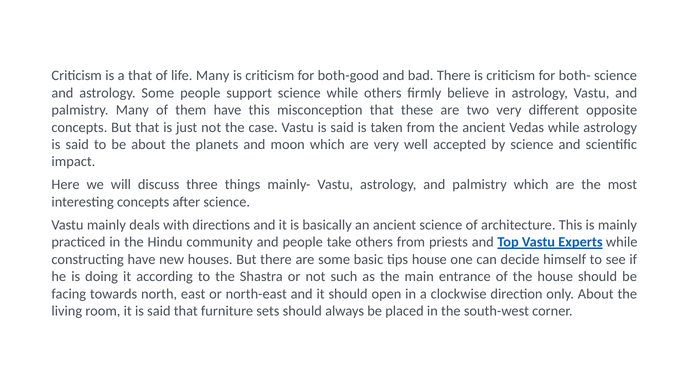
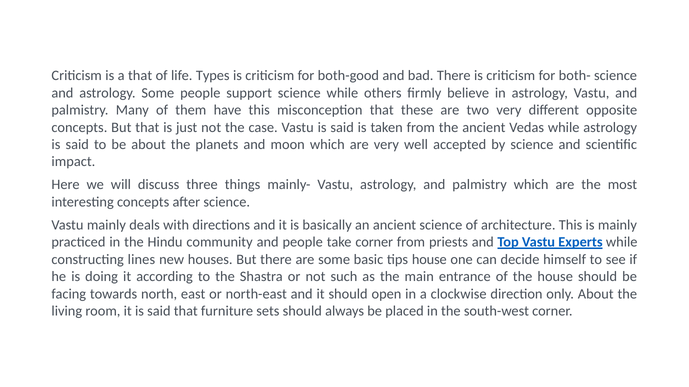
life Many: Many -> Types (213, 76)
take others: others -> corner (374, 242)
constructing have: have -> lines (141, 260)
